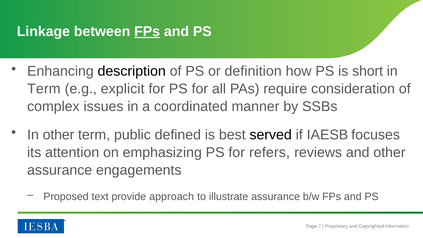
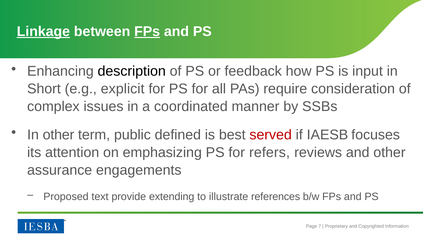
Linkage underline: none -> present (43, 31)
definition: definition -> feedback (253, 71)
short: short -> input (368, 71)
Term: Term -> Short (44, 89)
served colour: black -> red (271, 135)
approach: approach -> extending (172, 197)
illustrate assurance: assurance -> references (276, 197)
